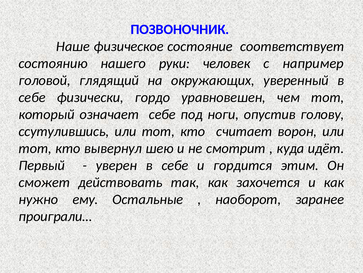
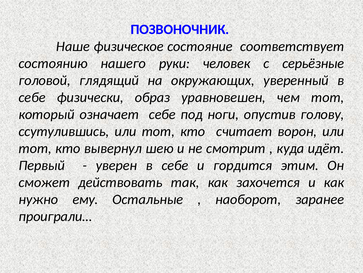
например: например -> серьёзные (313, 63)
гордо: гордо -> образ (153, 97)
